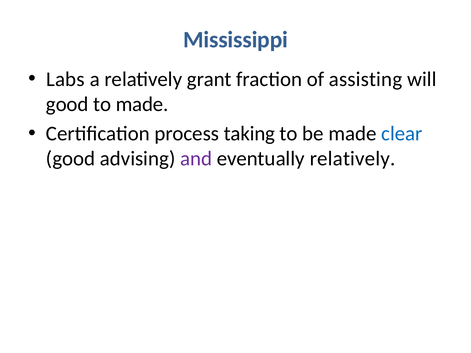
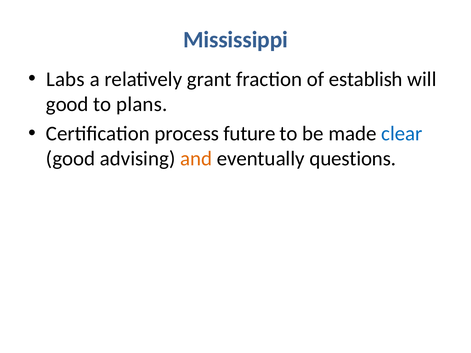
assisting: assisting -> establish (366, 79)
to made: made -> plans (142, 104)
taking: taking -> future (249, 134)
and colour: purple -> orange (196, 159)
eventually relatively: relatively -> questions (353, 159)
